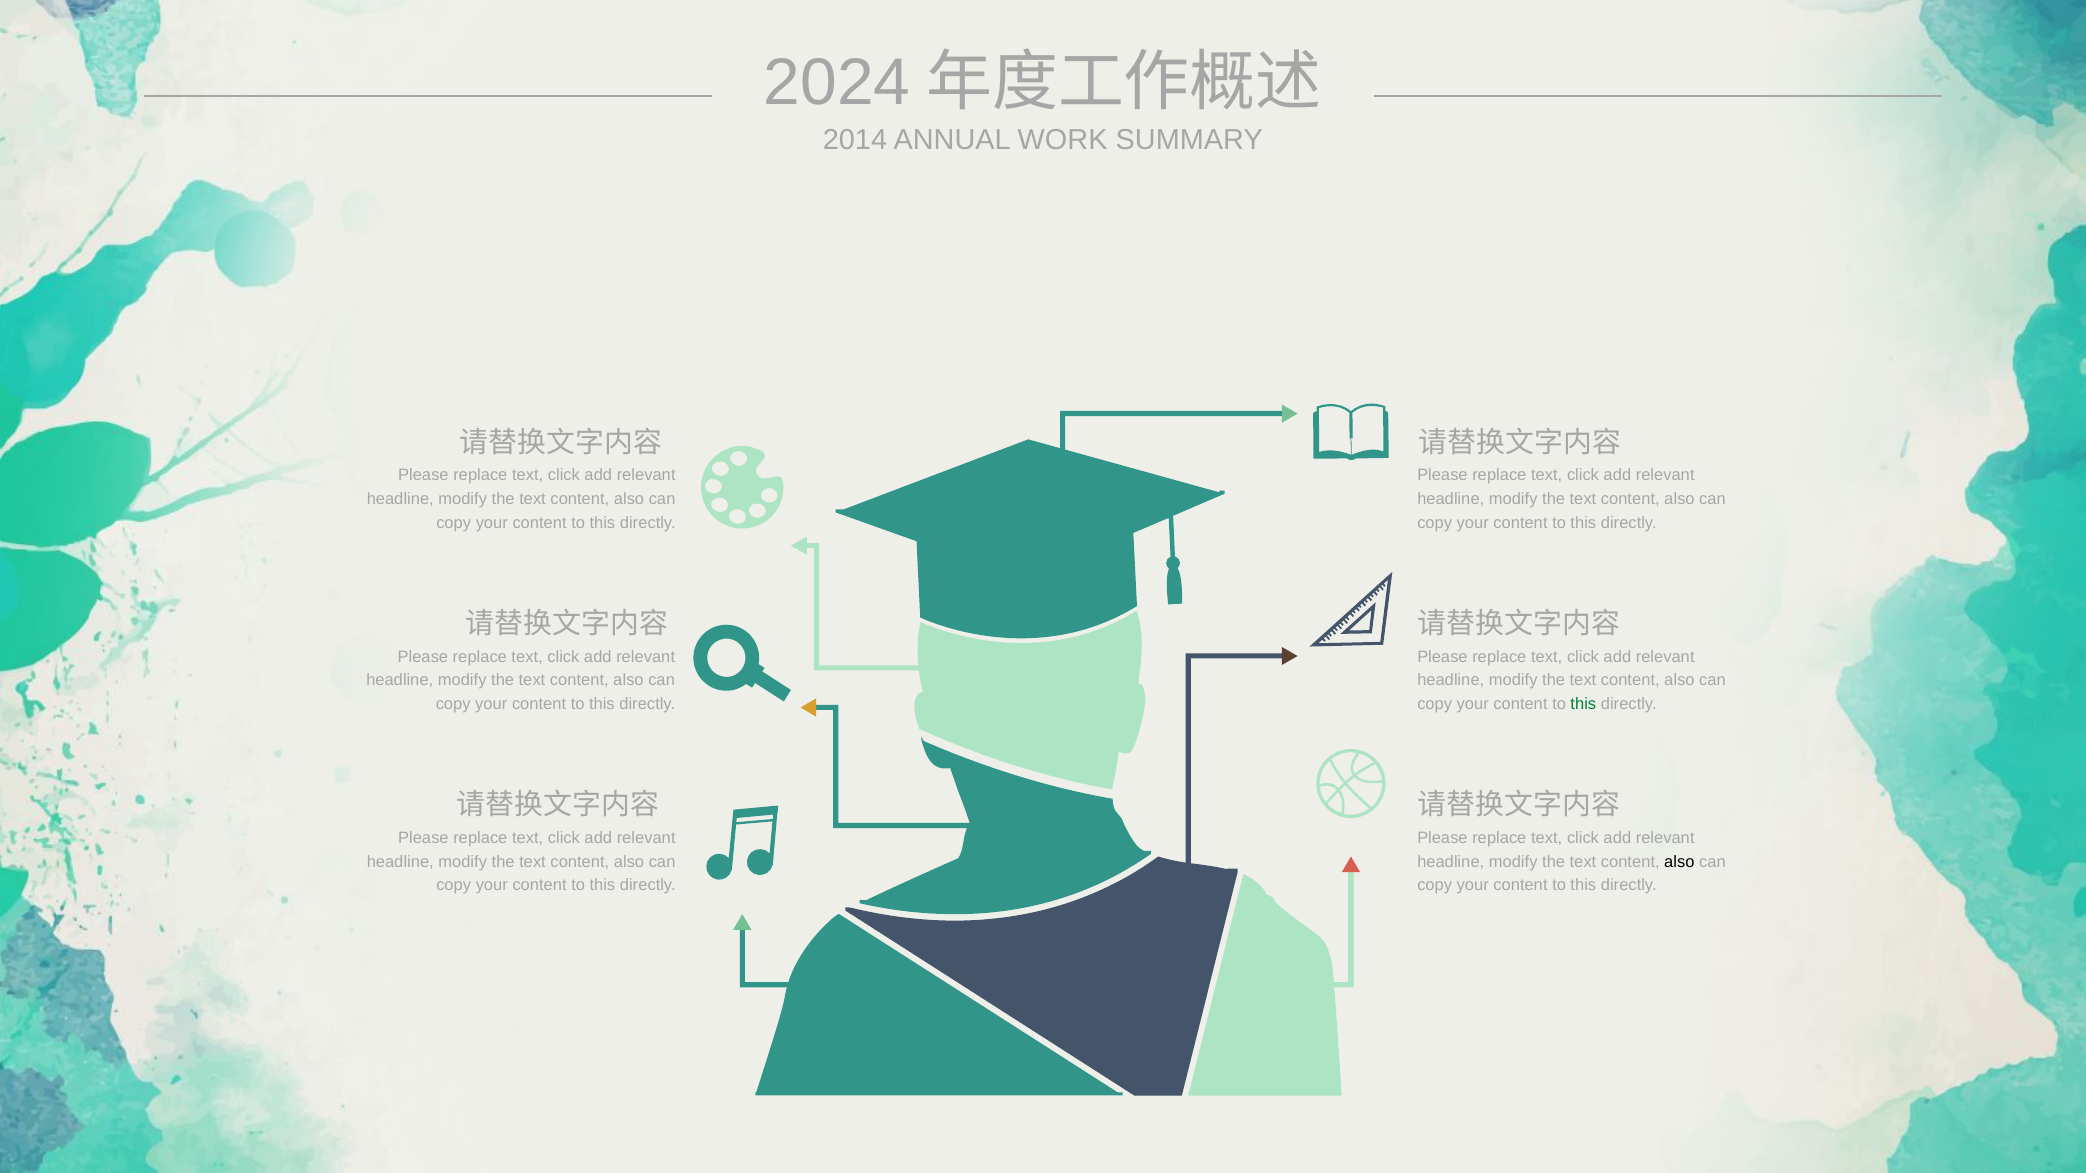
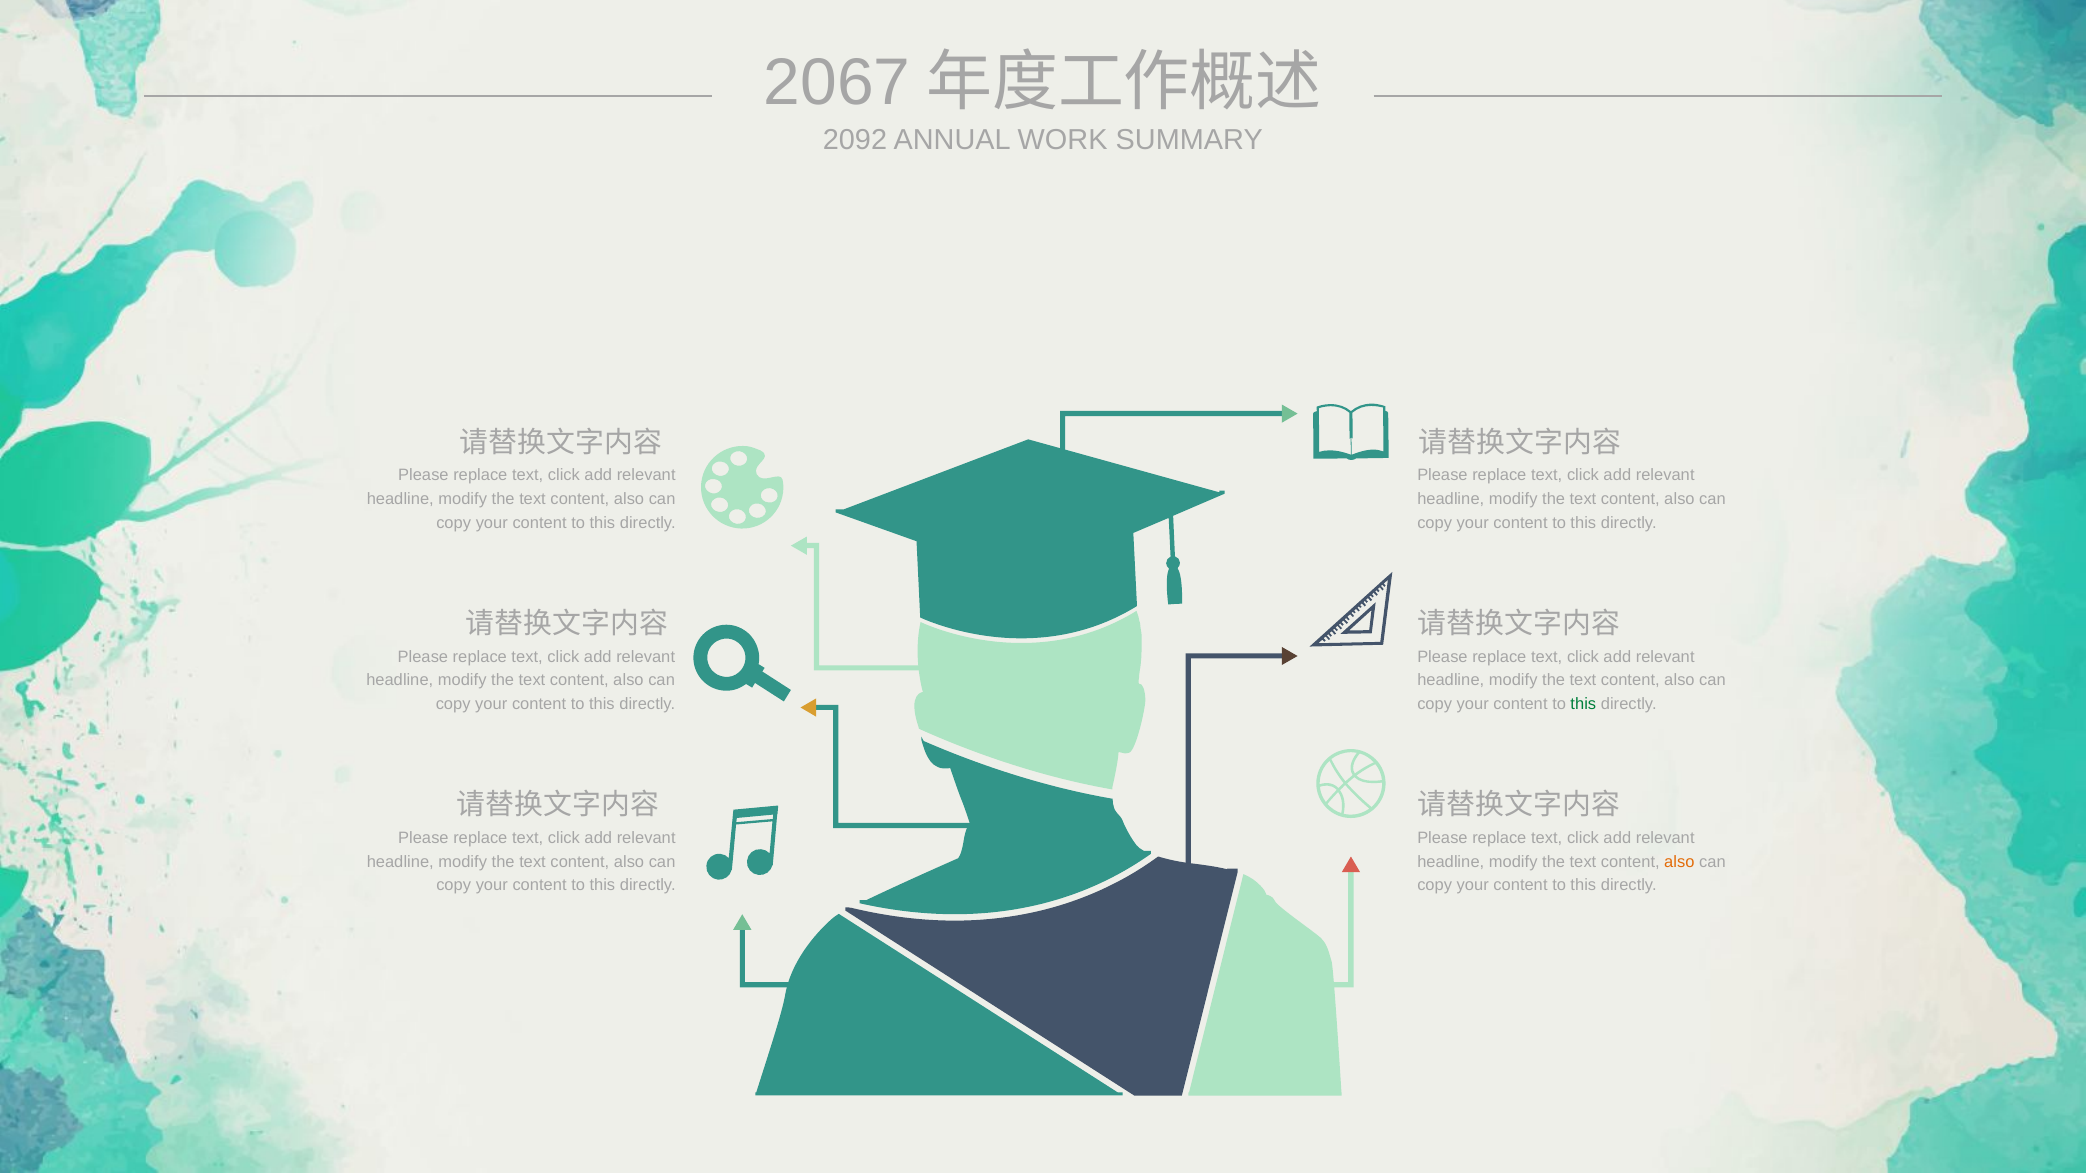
2024: 2024 -> 2067 (837, 82)
2014: 2014 -> 2092 (855, 140)
also colour: black -> orange (1679, 862)
